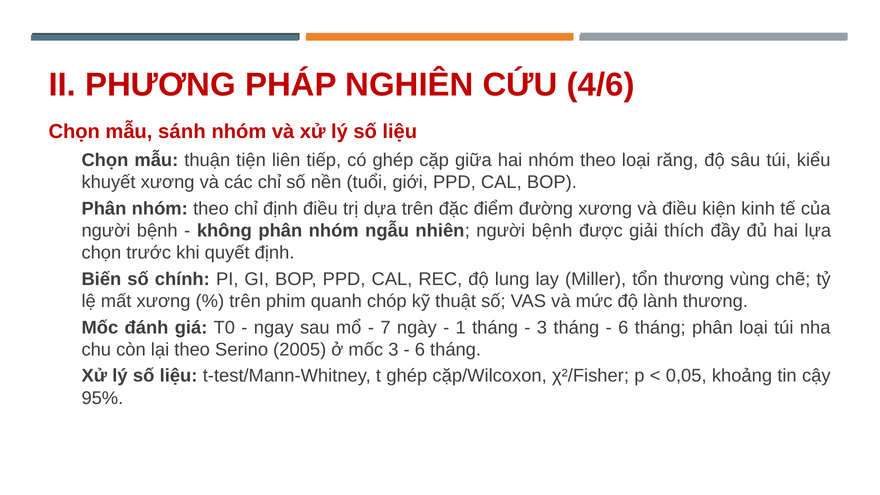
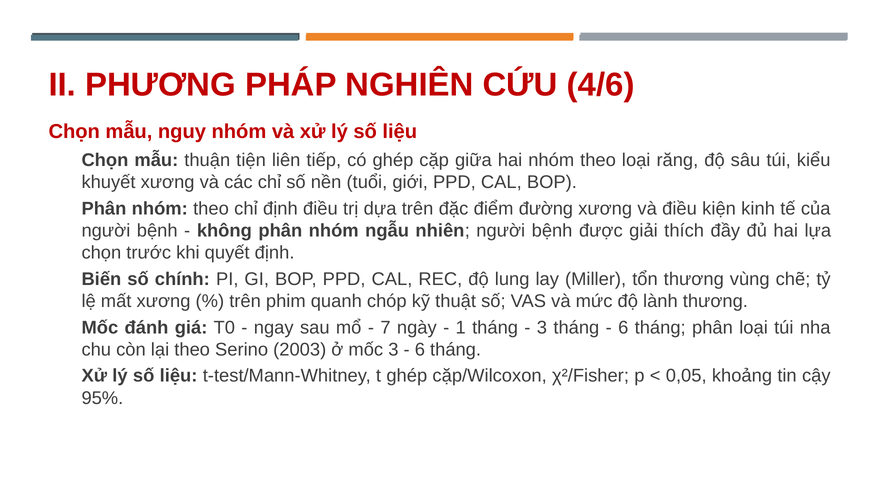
sánh: sánh -> nguy (182, 132)
2005: 2005 -> 2003 (300, 350)
